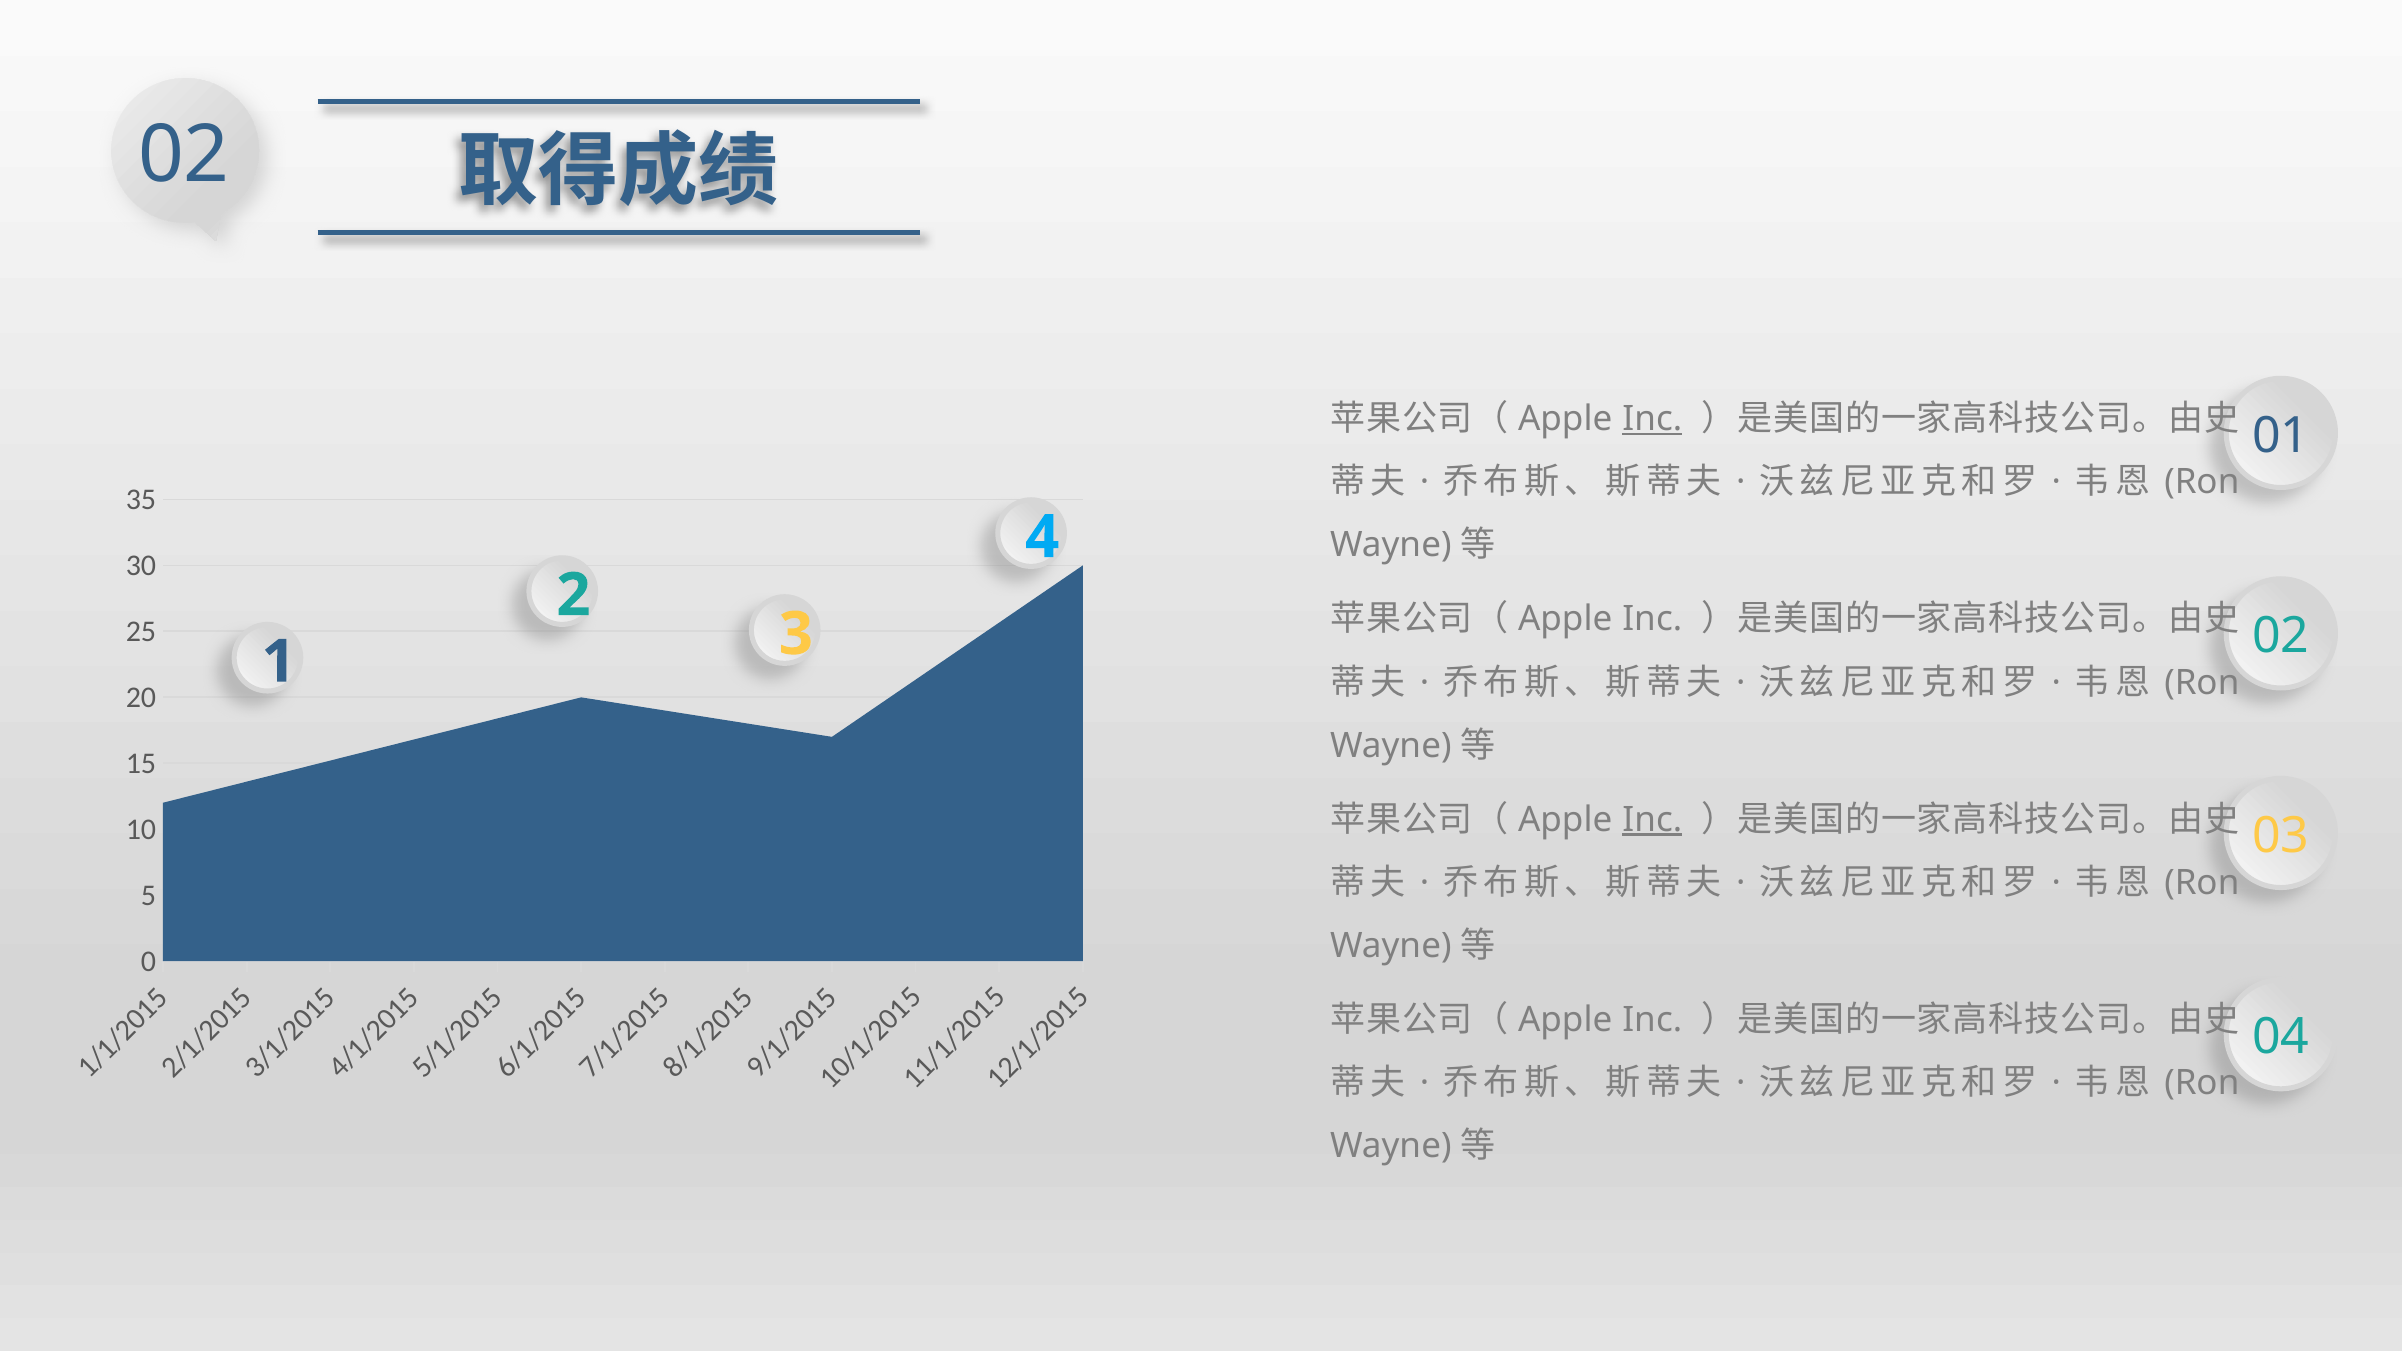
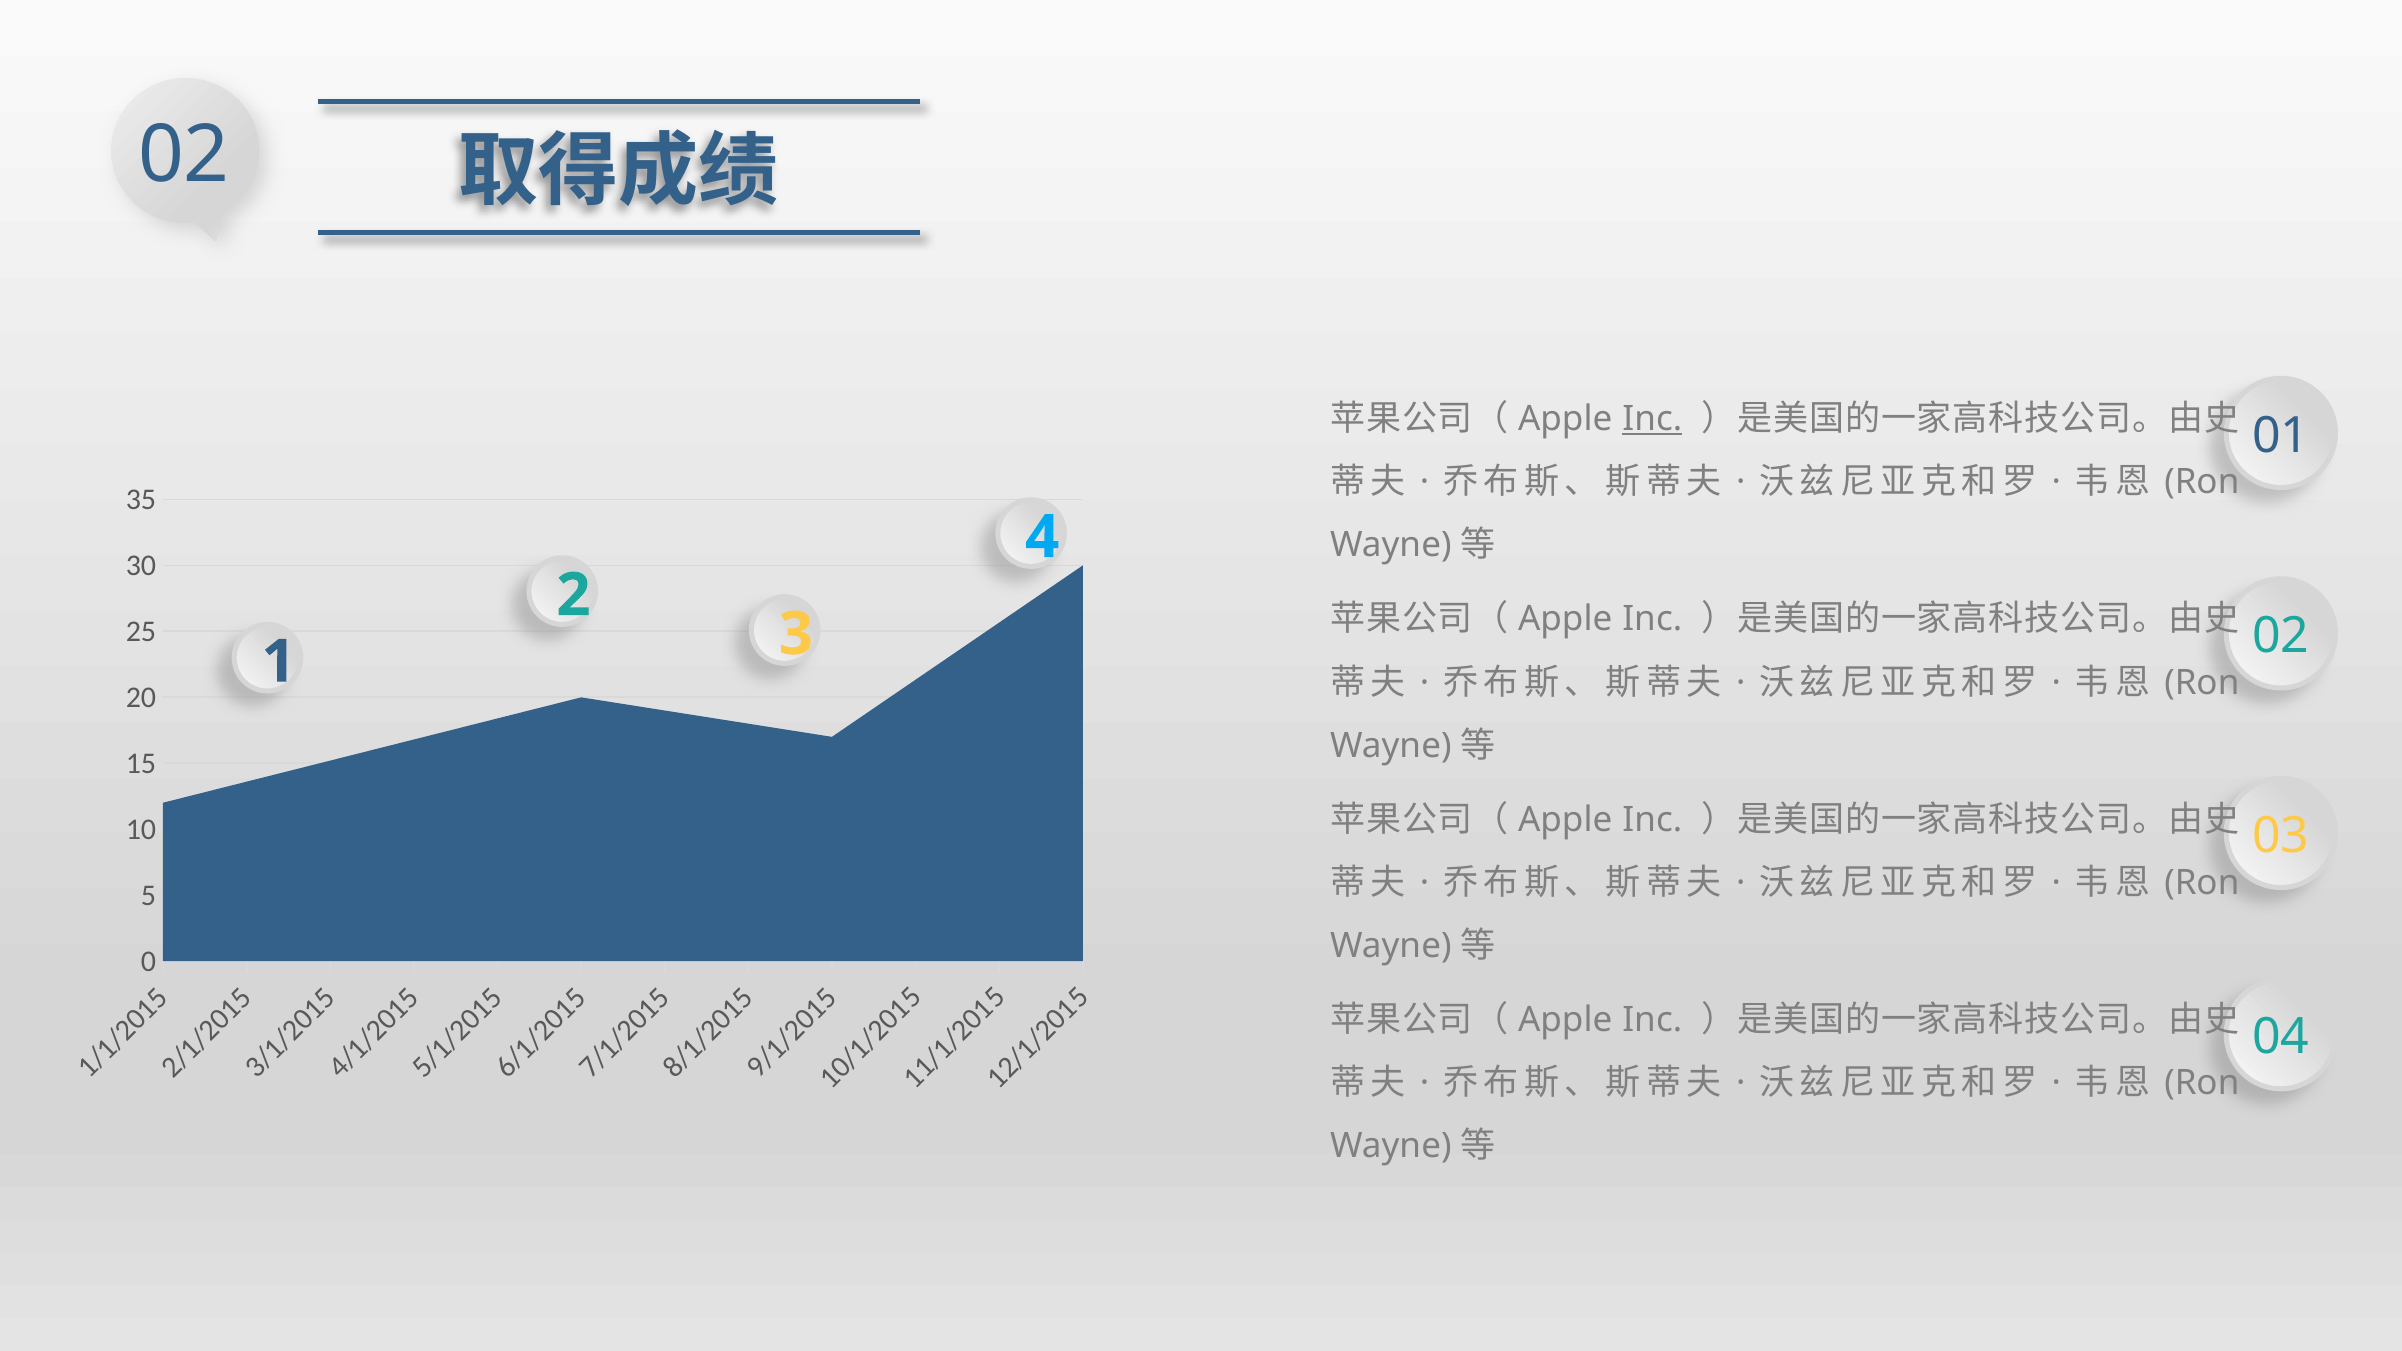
Inc underline: present -> none (1652, 820)
